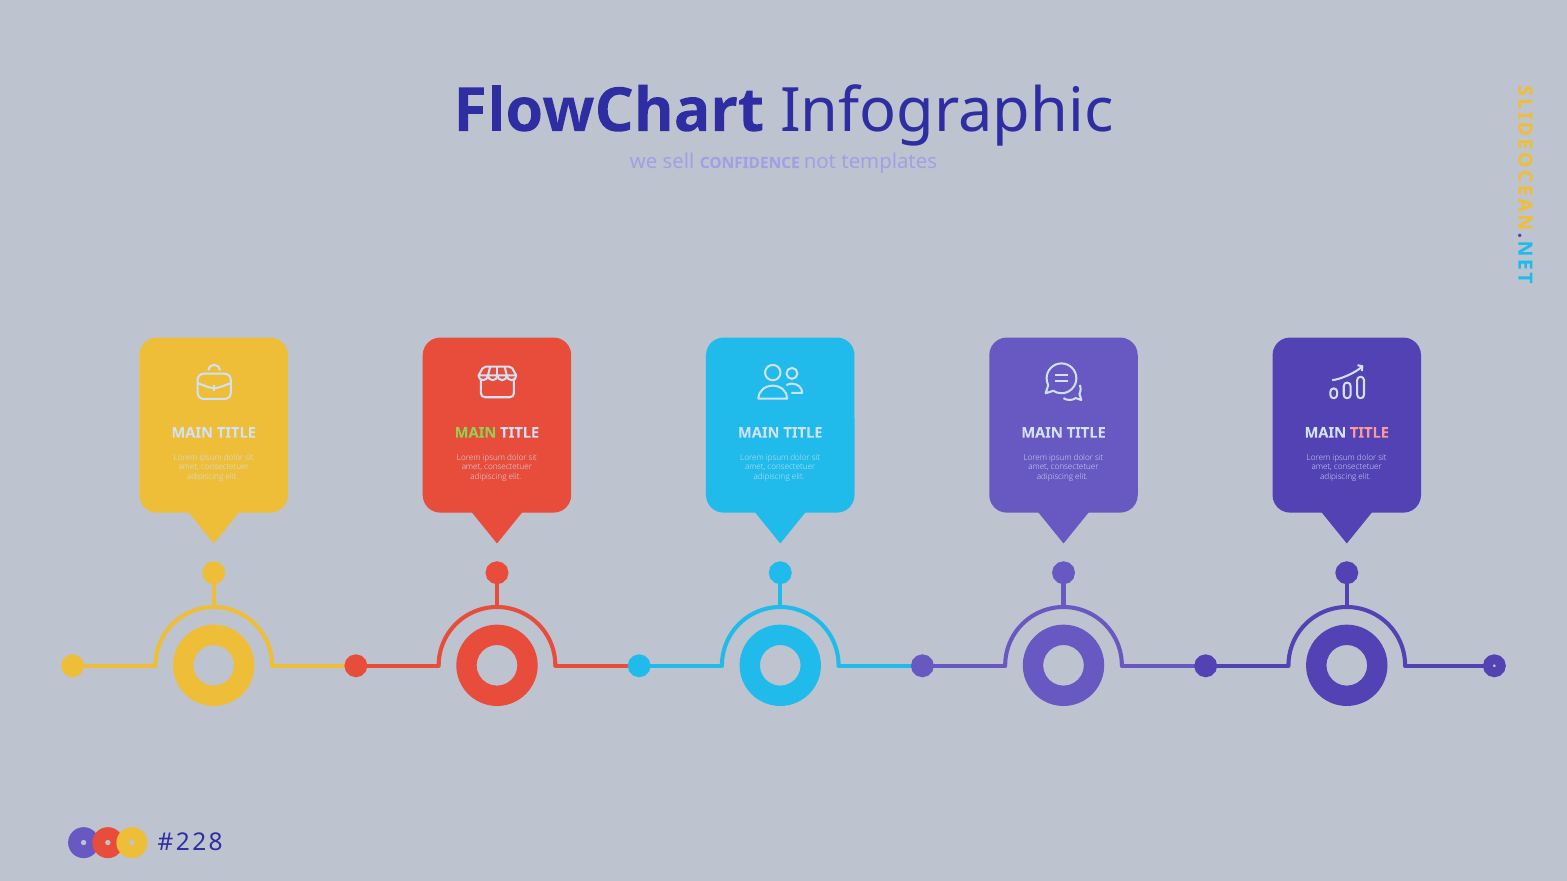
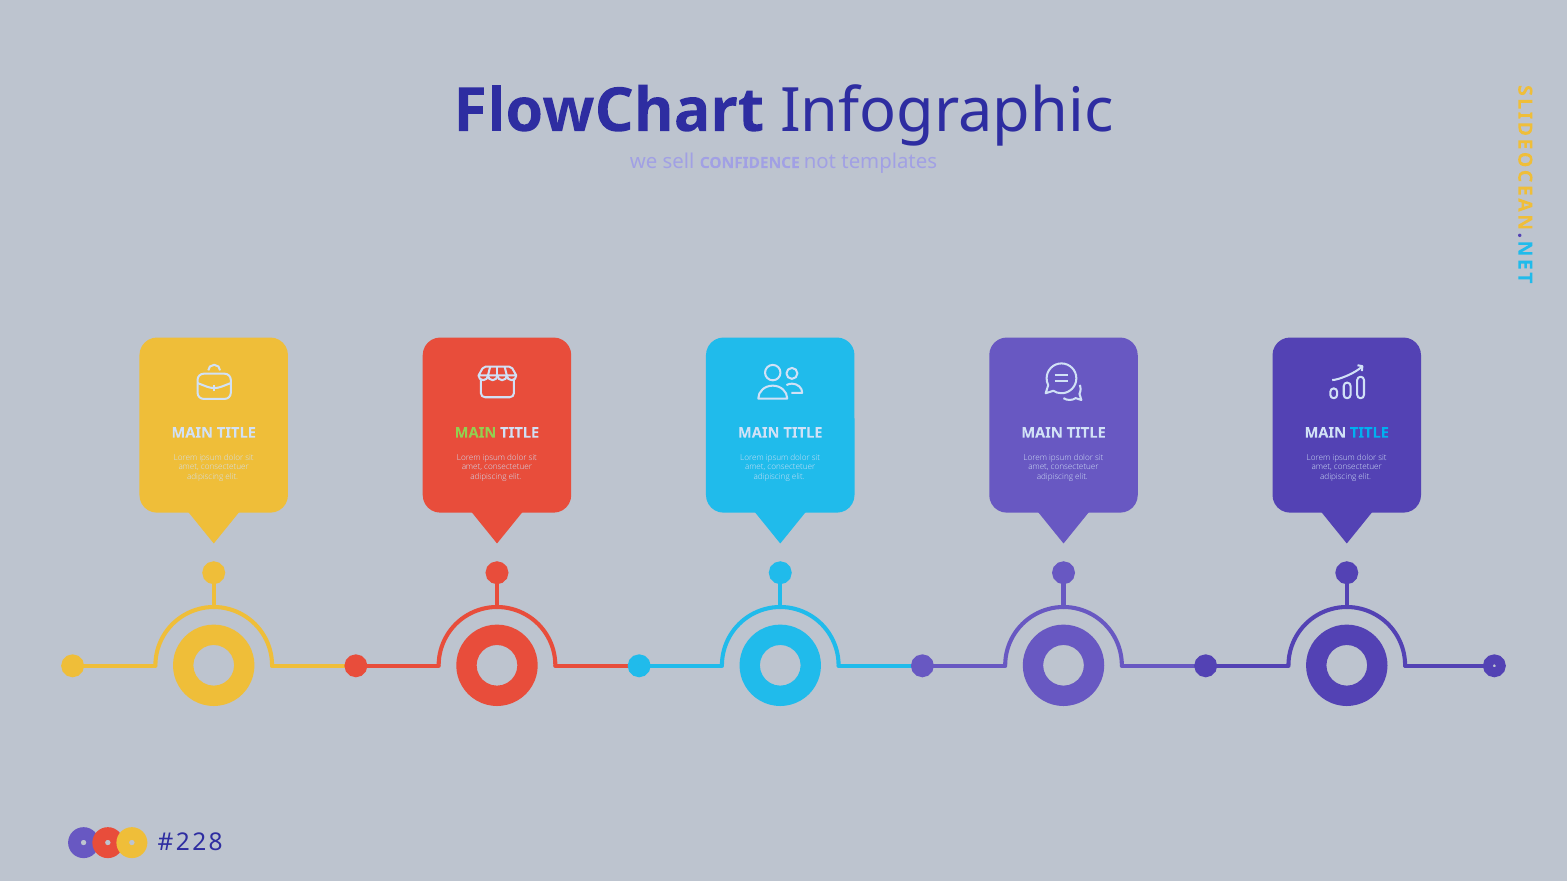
TITLE colour: pink -> light blue (1369, 433)
